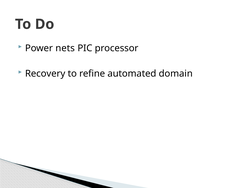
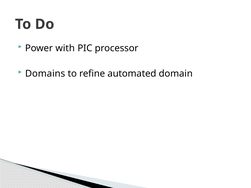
nets: nets -> with (65, 48)
Recovery: Recovery -> Domains (45, 74)
